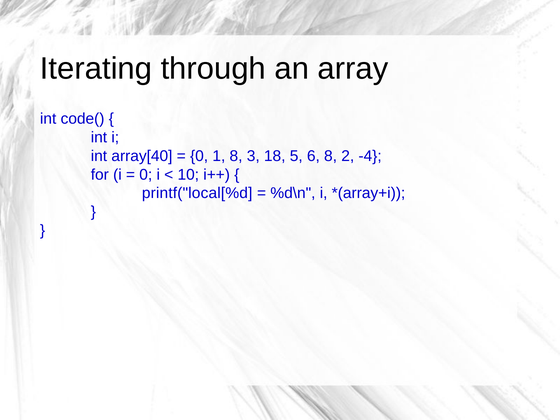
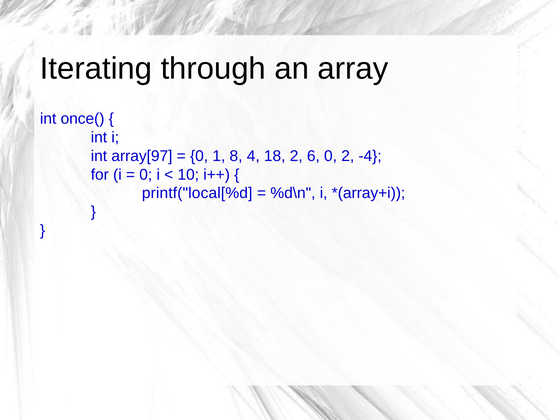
code(: code( -> once( (83, 119)
array[40: array[40 -> array[97 (142, 156)
3: 3 -> 4 (253, 156)
18 5: 5 -> 2 (296, 156)
6 8: 8 -> 0 (331, 156)
